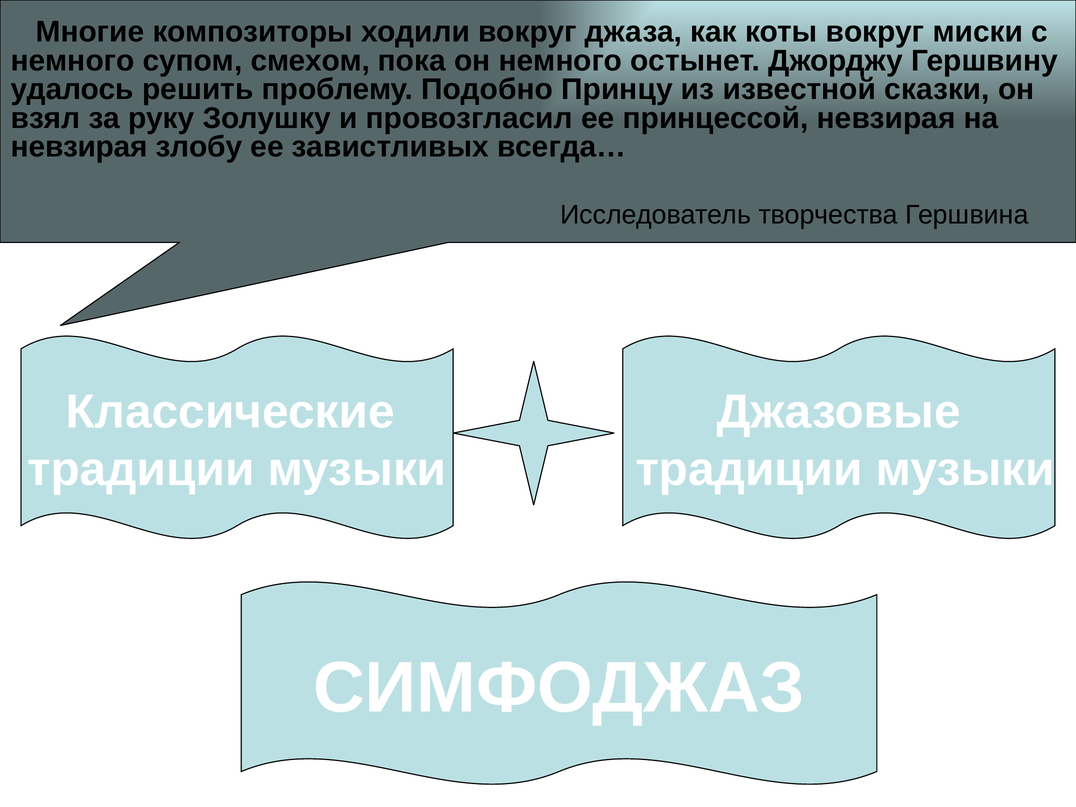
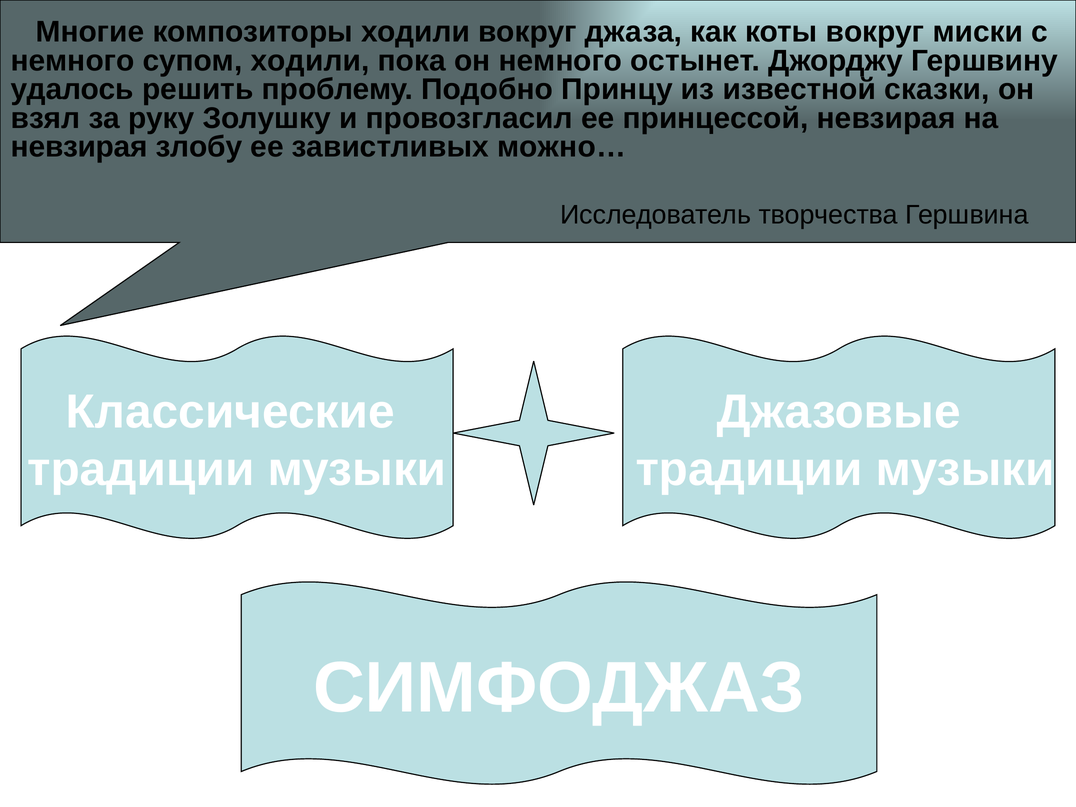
супом смехом: смехом -> ходили (310, 61)
всегда…: всегда… -> можно… (562, 147)
